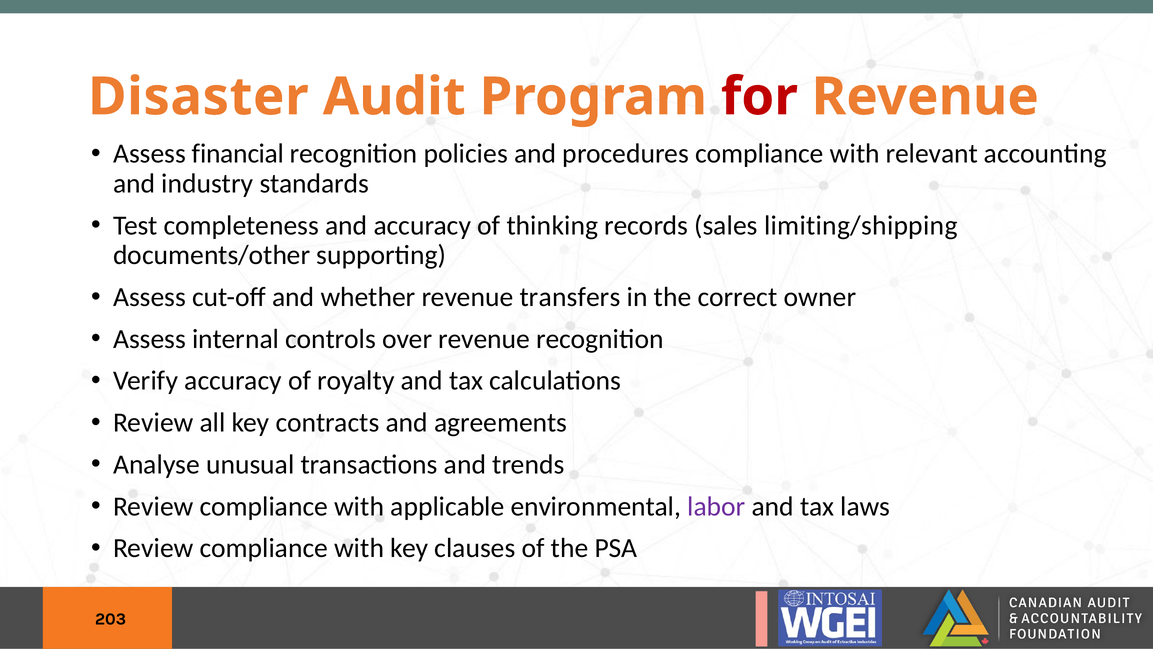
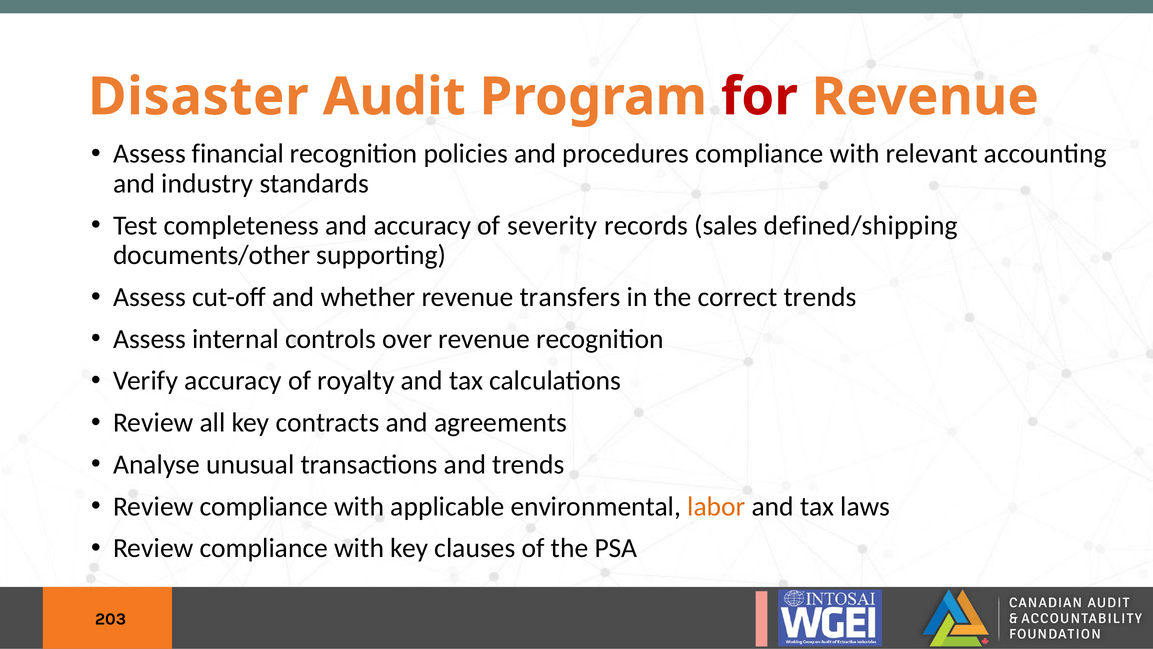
thinking: thinking -> severity (552, 225)
limiting/shipping: limiting/shipping -> defined/shipping (861, 225)
correct owner: owner -> trends (820, 297)
labor colour: purple -> orange (716, 506)
